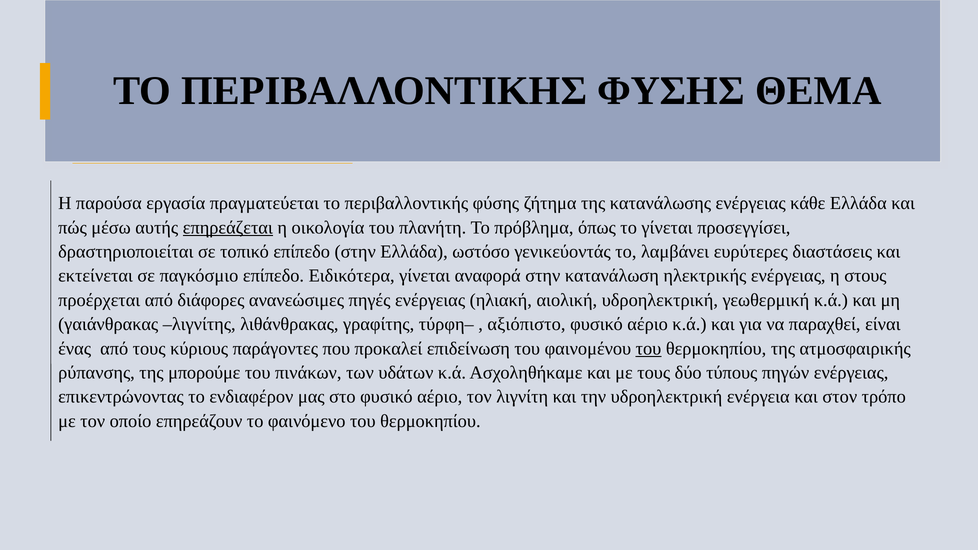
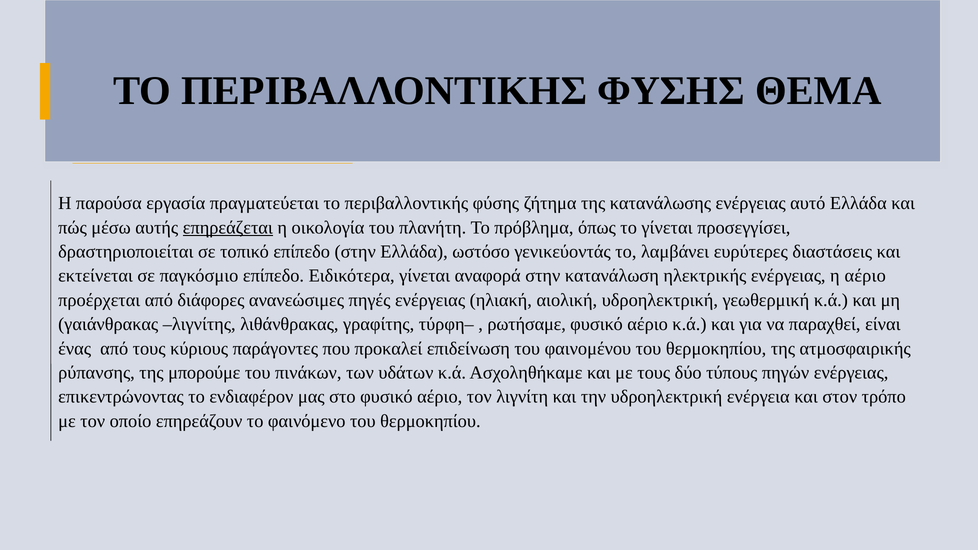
κάθε: κάθε -> αυτό (808, 203)
η στους: στους -> αέριο (865, 276)
αξιόπιστο: αξιόπιστο -> ρωτήσαμε (527, 324)
του underline: present -> none (649, 349)
